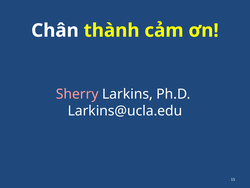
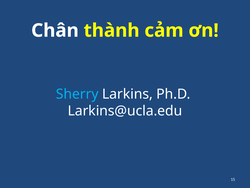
Sherry colour: pink -> light blue (77, 94)
